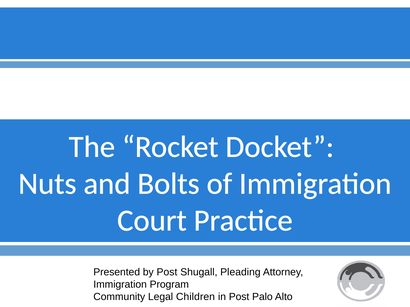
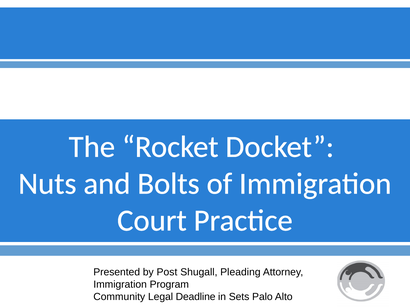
Children: Children -> Deadline (196, 297)
in Post: Post -> Sets (239, 297)
